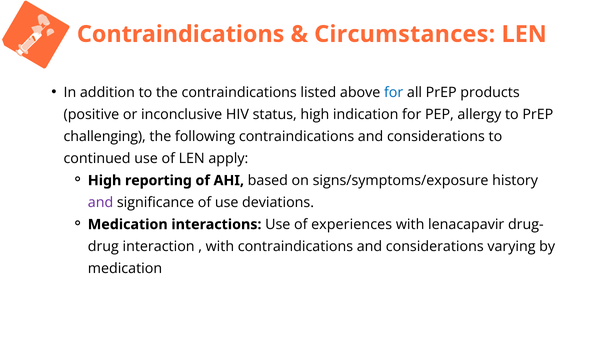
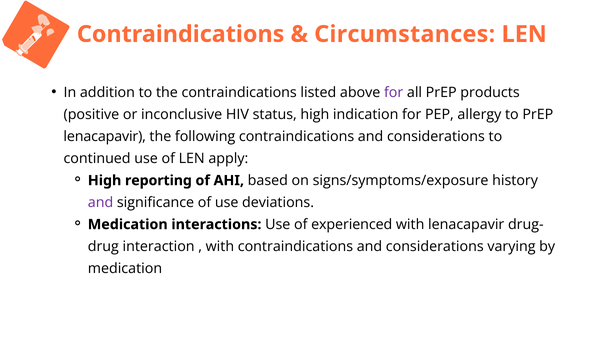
for colour: blue -> purple (394, 93)
challenging: challenging -> lenacapavir (105, 137)
experiences: experiences -> experienced (352, 224)
